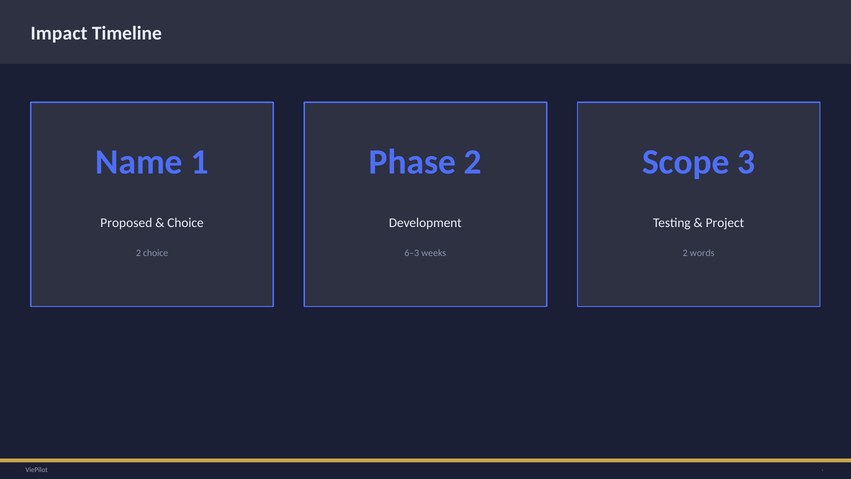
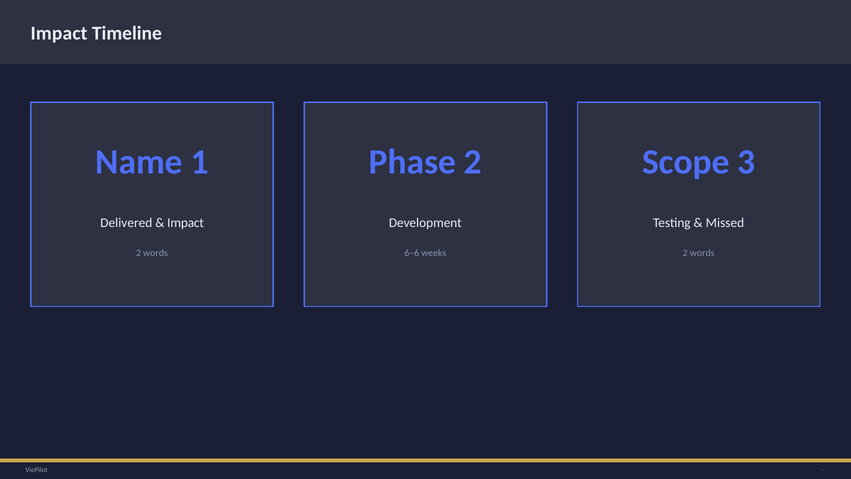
Proposed: Proposed -> Delivered (126, 223)
Choice: Choice -> Impact (186, 223)
Project: Project -> Missed (725, 223)
choice: choice -> words (156, 253)
6–3: 6–3 -> 6–6 (412, 253)
